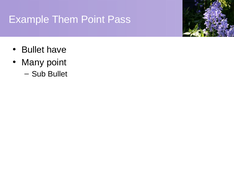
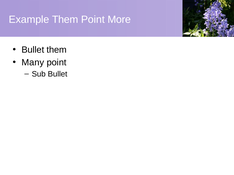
Pass: Pass -> More (119, 20)
Bullet have: have -> them (57, 50)
